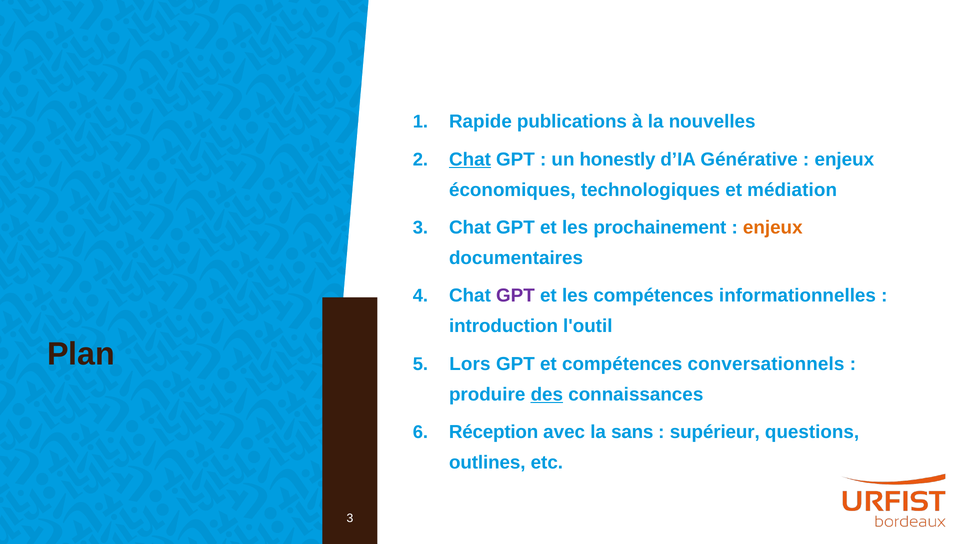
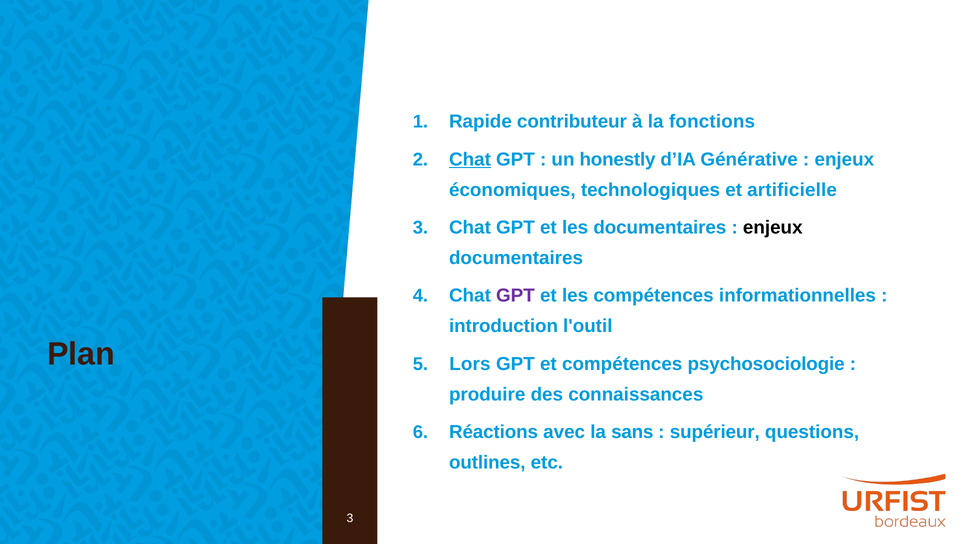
publications: publications -> contributeur (572, 122)
nouvelles: nouvelles -> fonctions (712, 122)
médiation: médiation -> artificielle (792, 190)
les prochainement: prochainement -> documentaires (660, 228)
enjeux colour: orange -> black (773, 228)
conversationnels: conversationnels -> psychosociologie (766, 364)
des underline: present -> none (547, 394)
Réception: Réception -> Réactions (494, 432)
